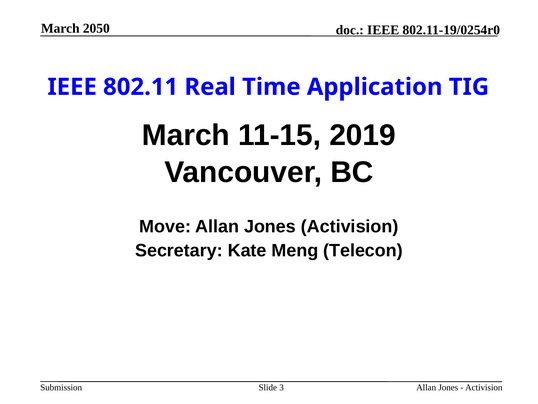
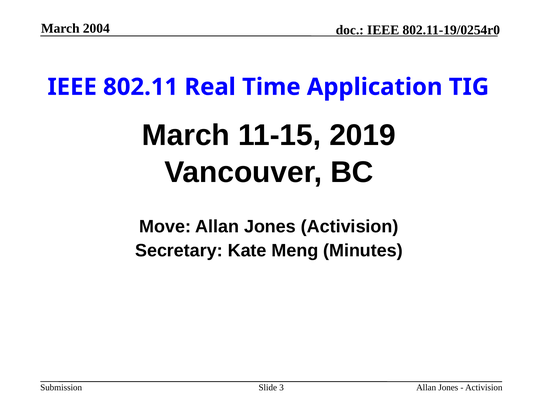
2050: 2050 -> 2004 (96, 29)
Telecon: Telecon -> Minutes (363, 250)
